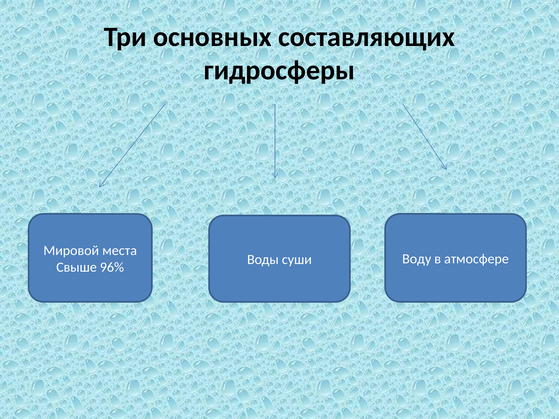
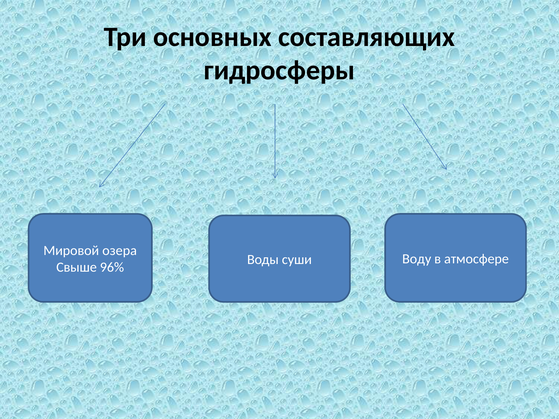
места: места -> озера (120, 251)
